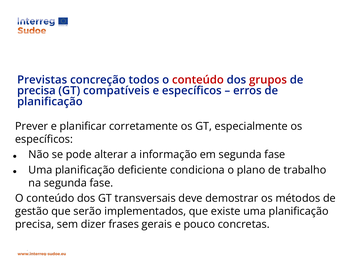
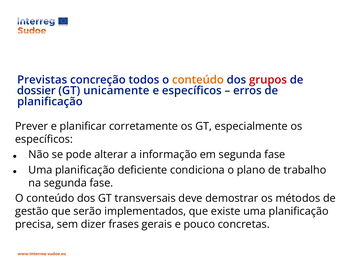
conteúdo colour: red -> orange (198, 80)
precisa: precisa -> dossier (36, 91)
compatíveis: compatíveis -> unicamente (116, 91)
